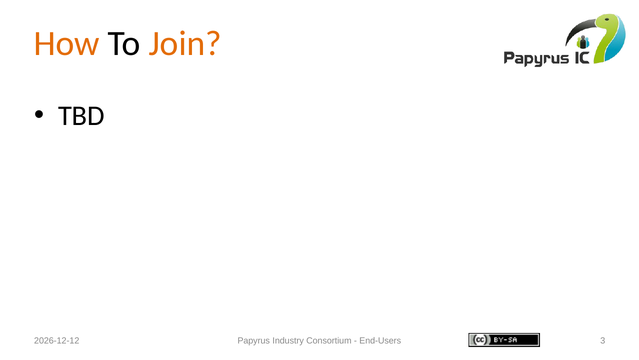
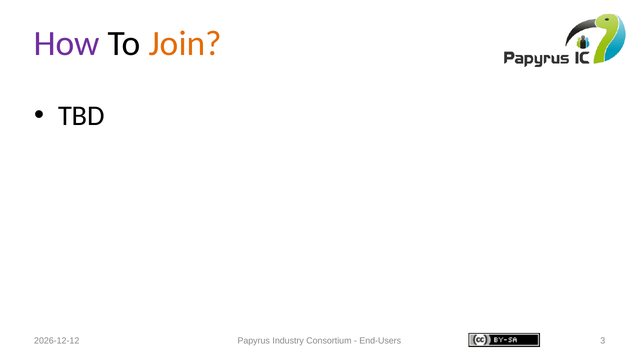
How colour: orange -> purple (67, 43)
